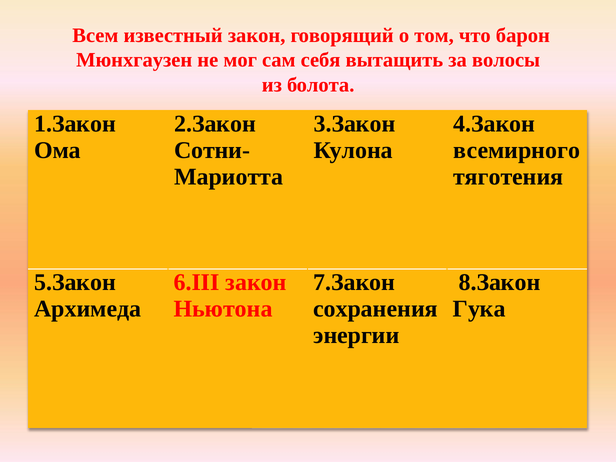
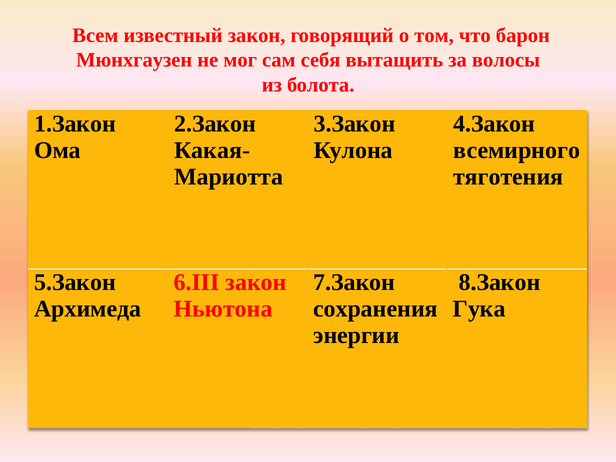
Сотни-: Сотни- -> Какая- (212, 150)
